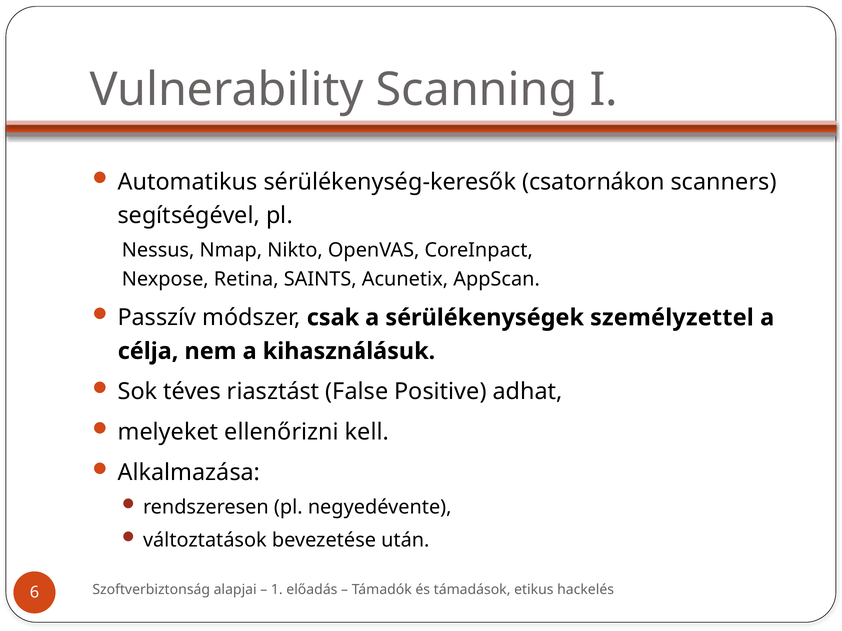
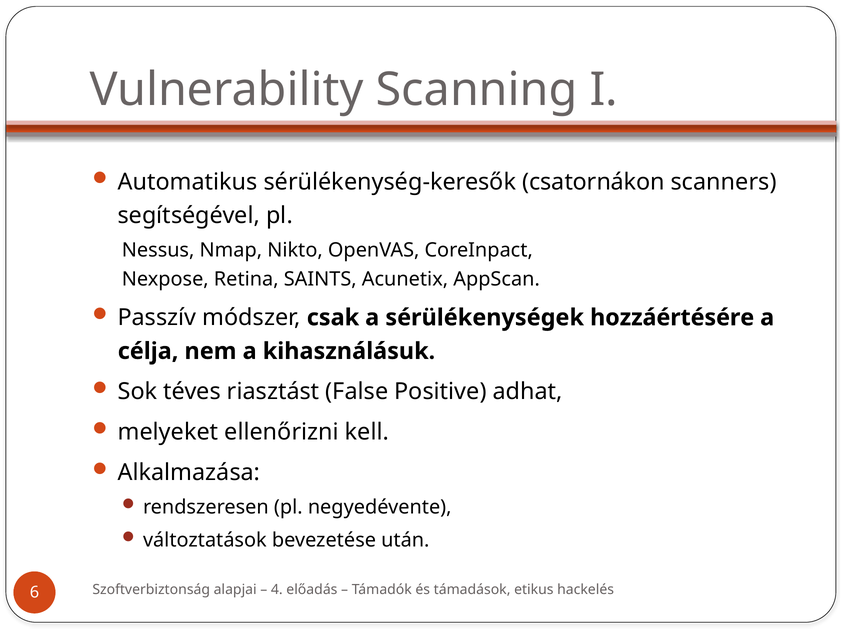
személyzettel: személyzettel -> hozzáértésére (672, 318)
1: 1 -> 4 (277, 590)
